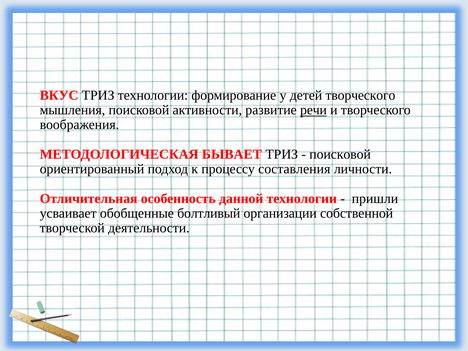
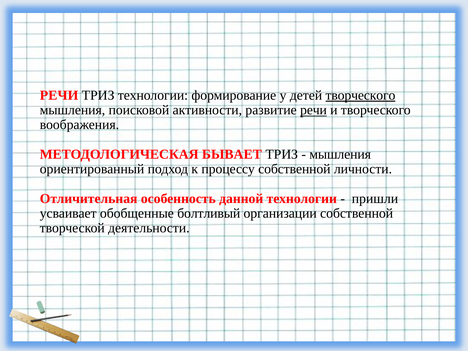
ВКУС: ВКУС -> РЕЧИ (59, 95)
творческого underline: none -> present (360, 95)
поисковой: поисковой -> мышления (340, 154)
процессу составления: составления -> собственной (294, 169)
